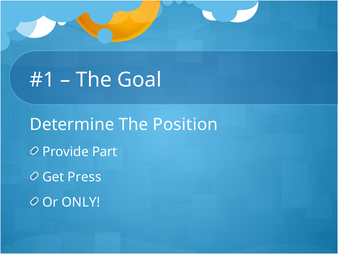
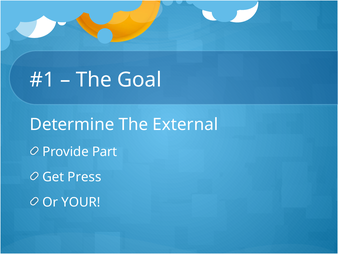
Position: Position -> External (185, 124)
ONLY: ONLY -> YOUR (81, 202)
